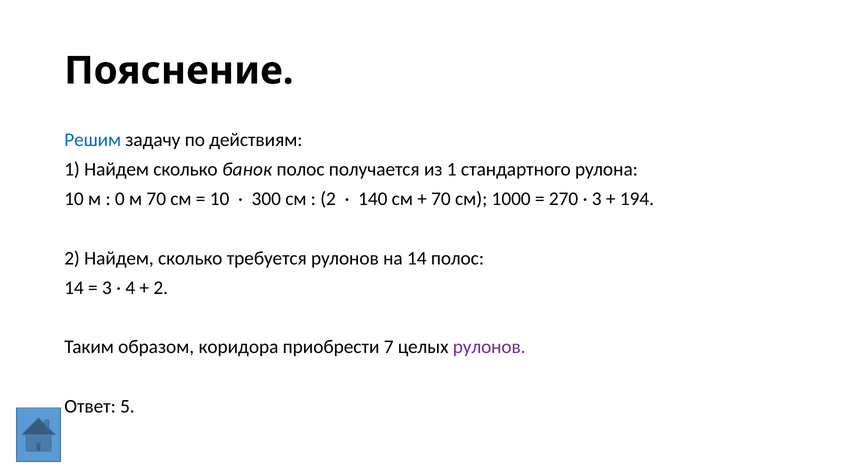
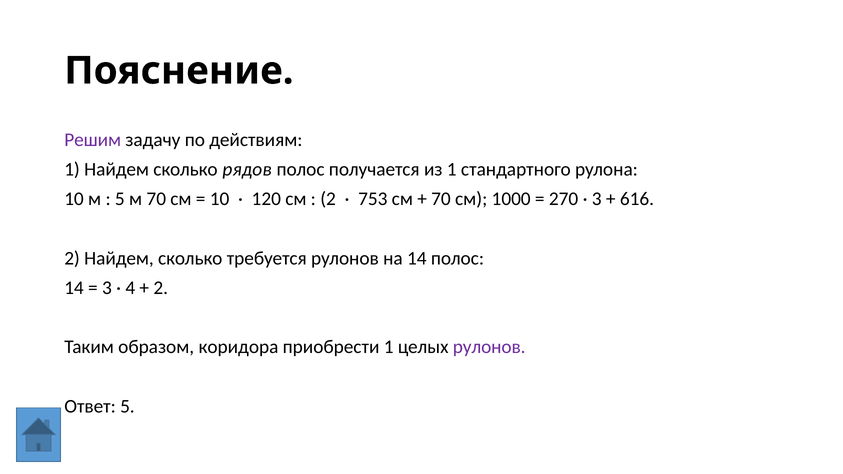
Решим colour: blue -> purple (93, 140)
банок: банок -> рядов (247, 169)
0: 0 -> 5 (120, 199)
300: 300 -> 120 (266, 199)
140: 140 -> 753 (373, 199)
194: 194 -> 616 (637, 199)
приобрести 7: 7 -> 1 (389, 347)
